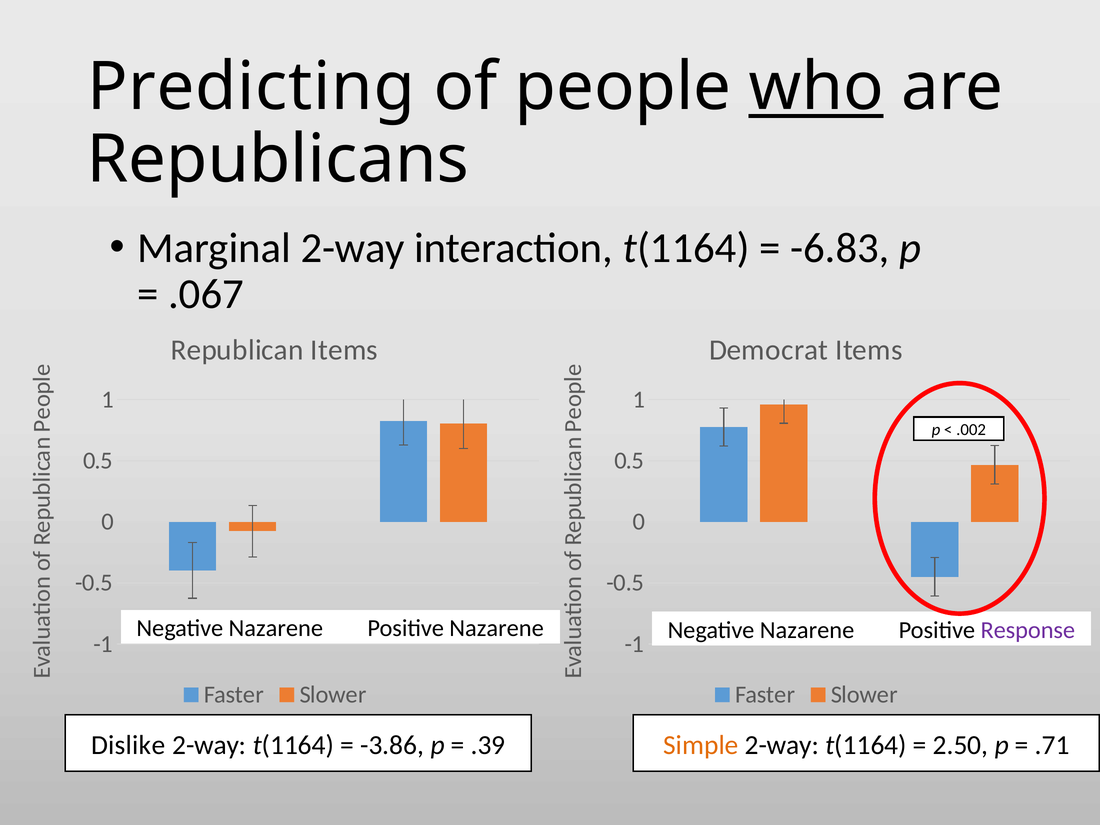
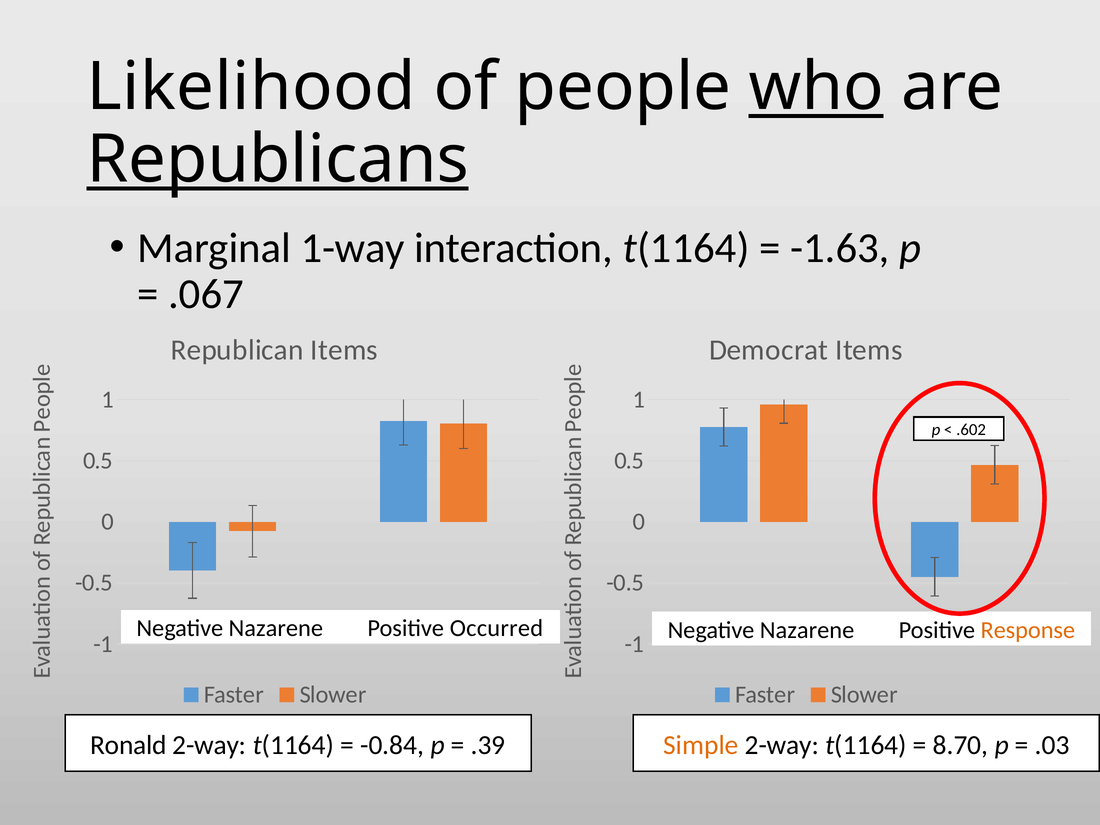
Predicting: Predicting -> Likelihood (251, 87)
Republicans underline: none -> present (278, 159)
Marginal 2-way: 2-way -> 1-way (353, 248)
-6.83: -6.83 -> -1.63 (840, 248)
.002: .002 -> .602 (971, 430)
Positive Nazarene: Nazarene -> Occurred (496, 628)
Response colour: purple -> orange (1028, 630)
Dislike: Dislike -> Ronald (129, 745)
-3.86: -3.86 -> -0.84 (392, 745)
2.50: 2.50 -> 8.70 (960, 745)
.71: .71 -> .03 (1052, 745)
